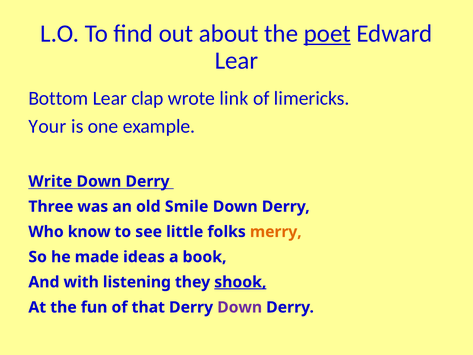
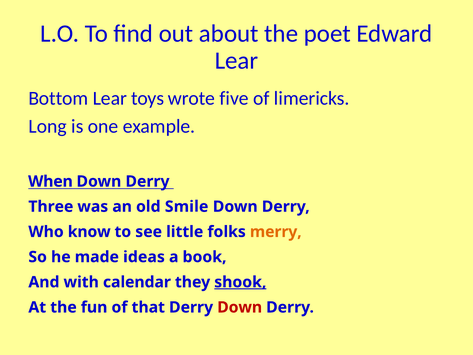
poet underline: present -> none (327, 34)
clap: clap -> toys (148, 98)
link: link -> five (234, 98)
Your: Your -> Long (48, 126)
Write: Write -> When (50, 181)
listening: listening -> calendar (137, 282)
Down colour: purple -> red (240, 307)
